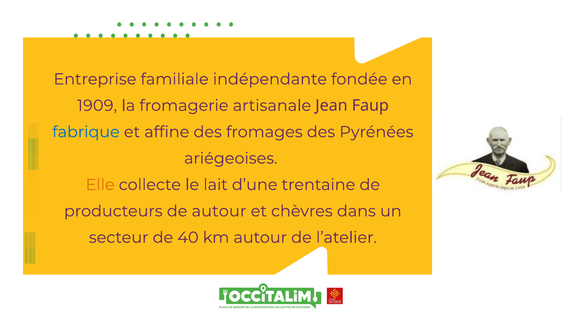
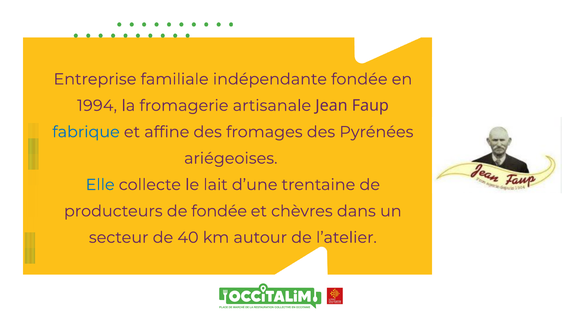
1909: 1909 -> 1994 (97, 106)
Elle colour: orange -> blue (100, 185)
de autour: autour -> fondée (219, 211)
